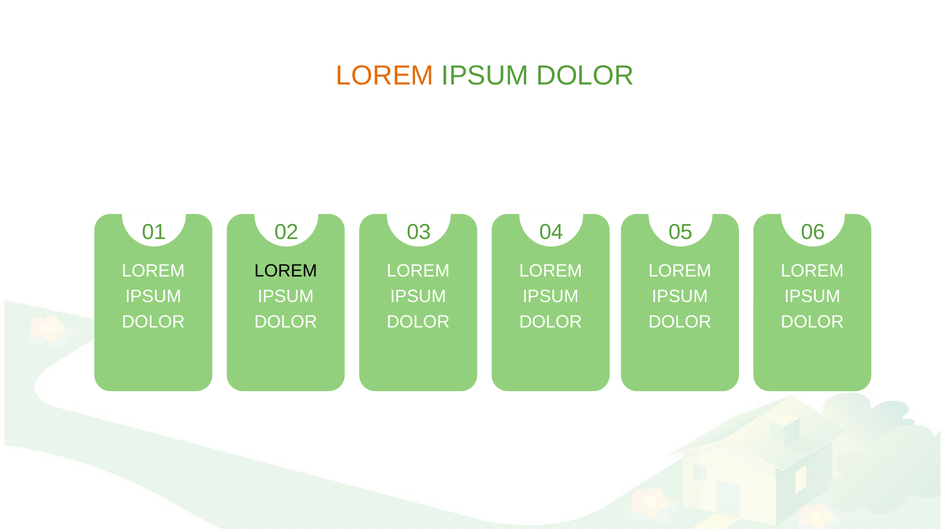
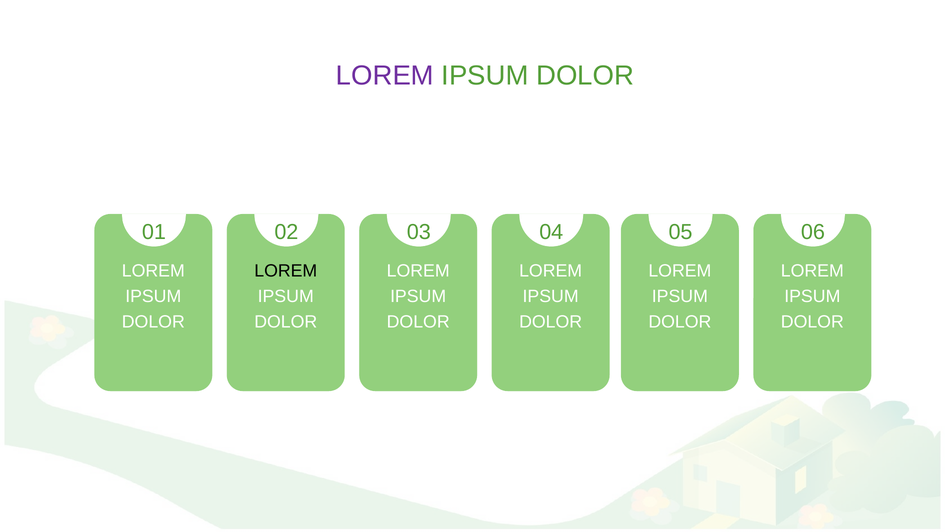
LOREM colour: orange -> purple (385, 75)
